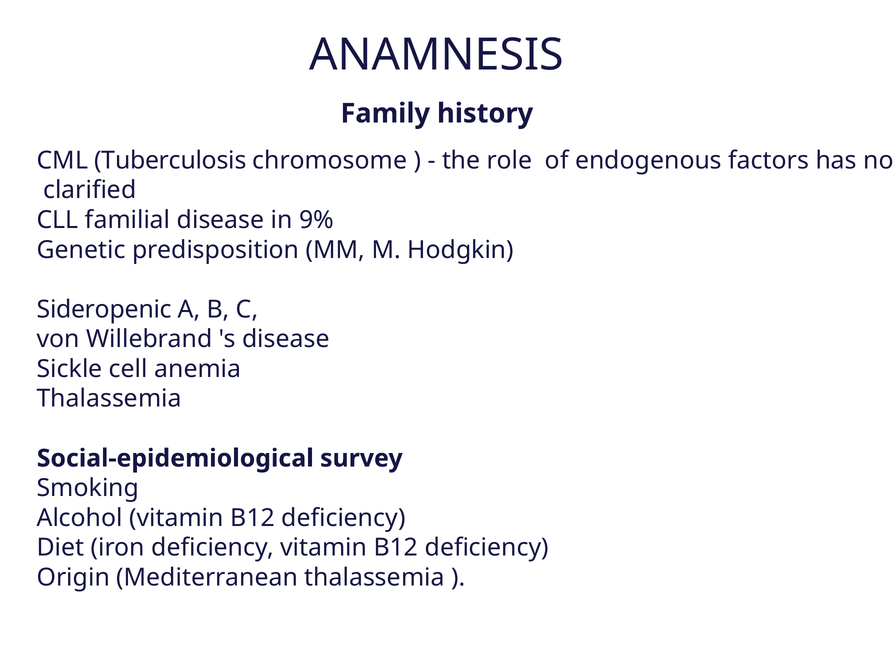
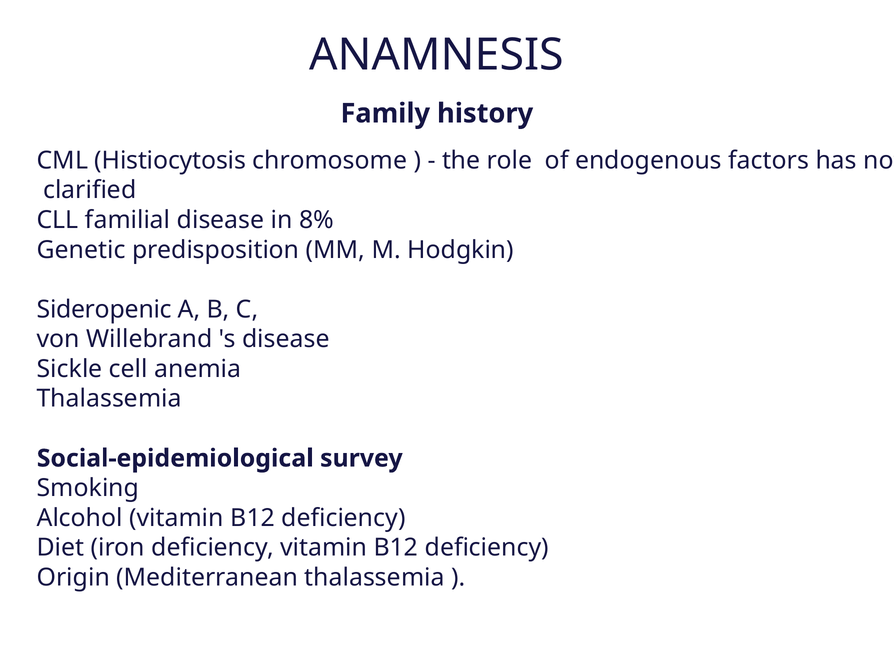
Tuberculosis: Tuberculosis -> Histiocytosis (170, 161)
9%: 9% -> 8% (317, 220)
